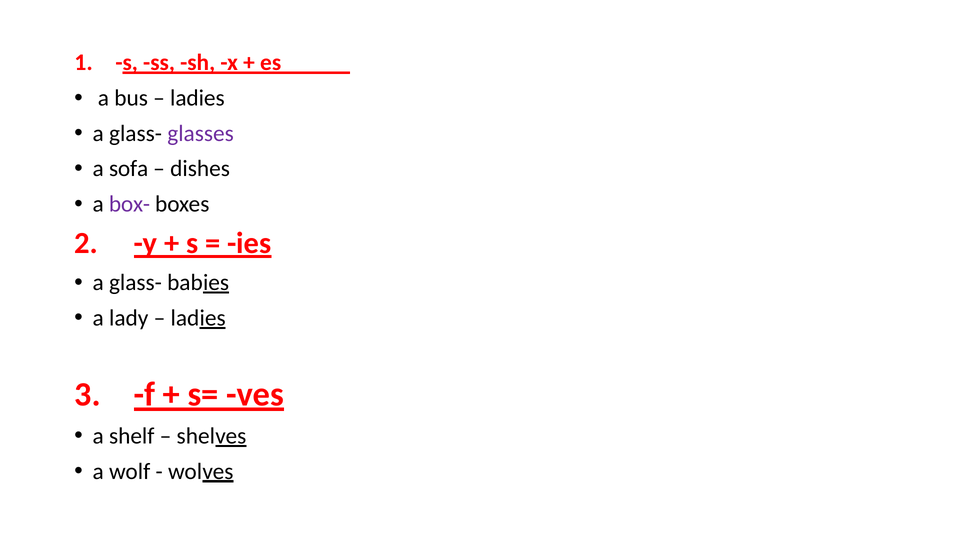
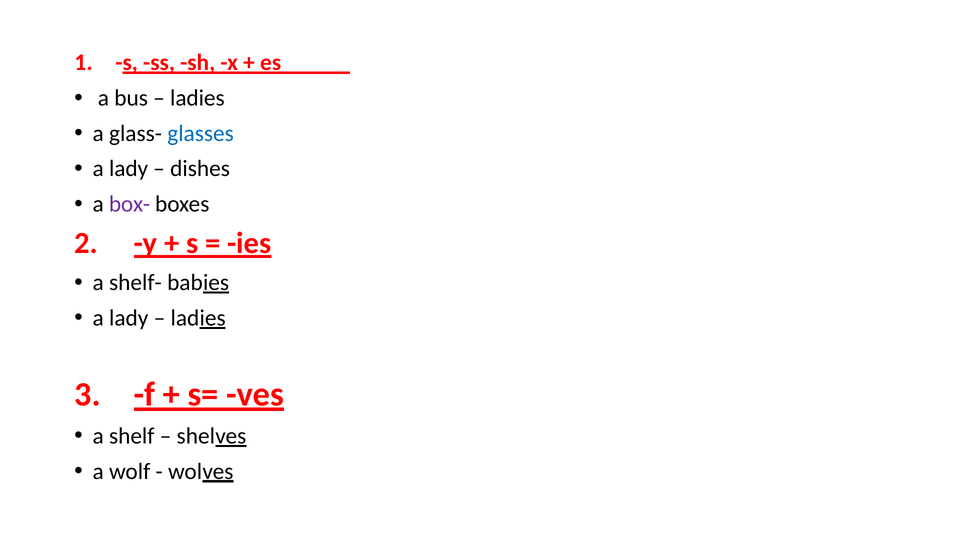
glasses colour: purple -> blue (201, 134)
sofa: sofa -> lady (129, 169)
glass-: glass- -> shelf- (135, 283)
